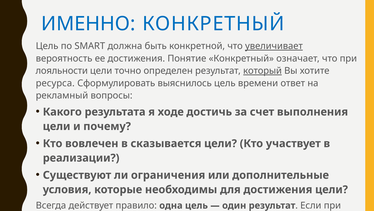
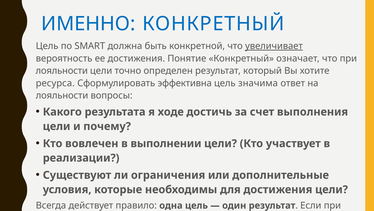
который underline: present -> none (262, 71)
Сформулировать выяснилось: выяснилось -> эффективна (185, 83)
времени: времени -> значима (258, 83)
рекламный: рекламный -> лояльности (62, 95)
сказывается: сказывается -> выполнении (166, 143)
